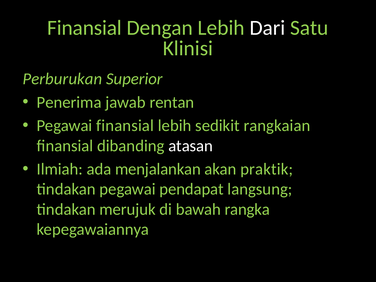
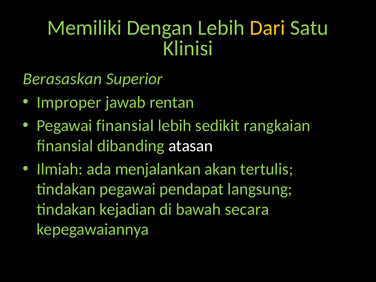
Finansial: Finansial -> Memiliki (84, 28)
Dari colour: white -> yellow (267, 28)
Perburukan: Perburukan -> Berasaskan (62, 79)
Penerima: Penerima -> Improper (69, 102)
praktik: praktik -> tertulis (267, 169)
merujuk: merujuk -> kejadian (128, 209)
rangka: rangka -> secara (247, 209)
